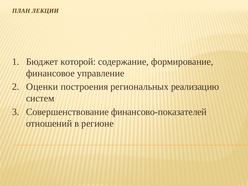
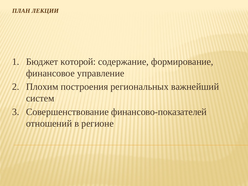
Оценки: Оценки -> Плохим (42, 87)
реализацию: реализацию -> важнейший (195, 87)
